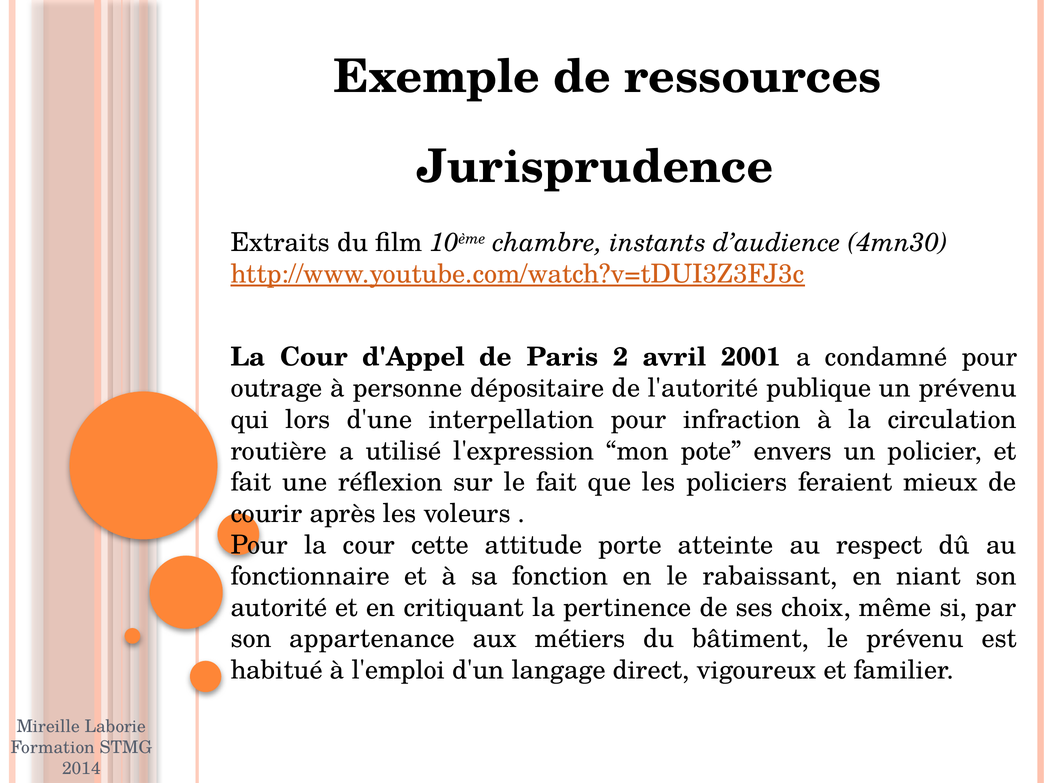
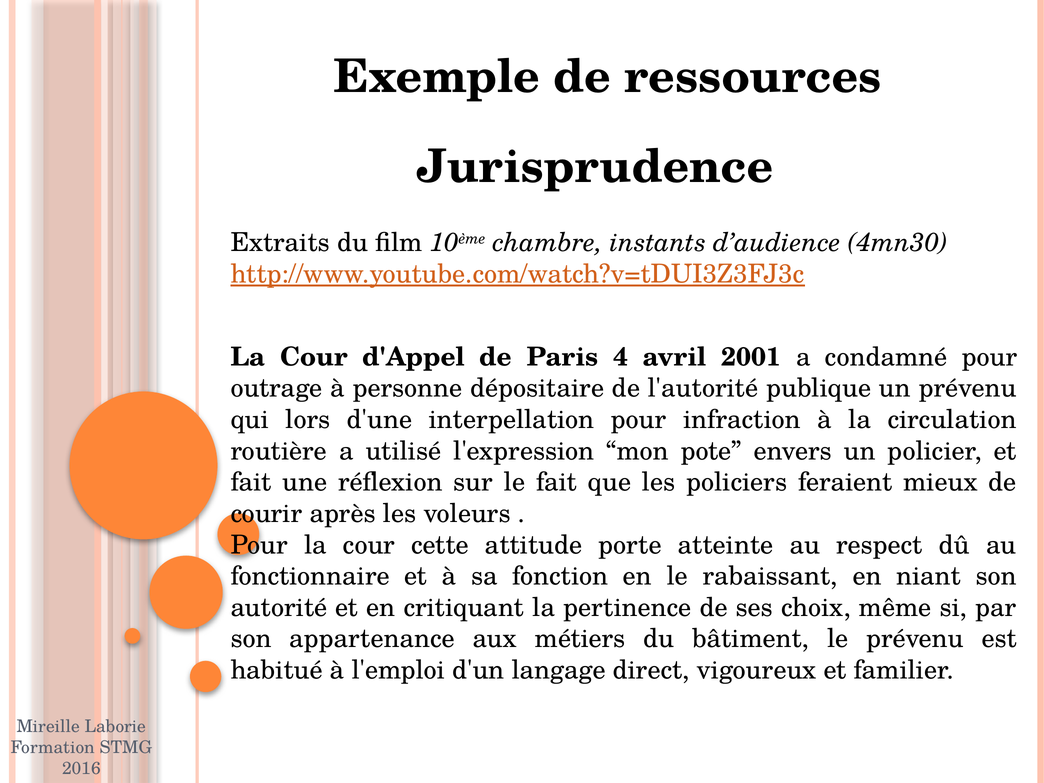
2: 2 -> 4 (621, 357)
2014: 2014 -> 2016 (82, 768)
